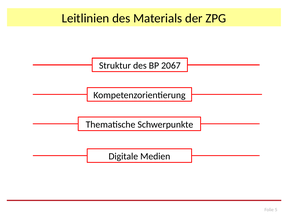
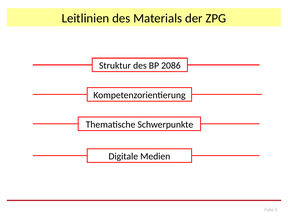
2067: 2067 -> 2086 (171, 66)
